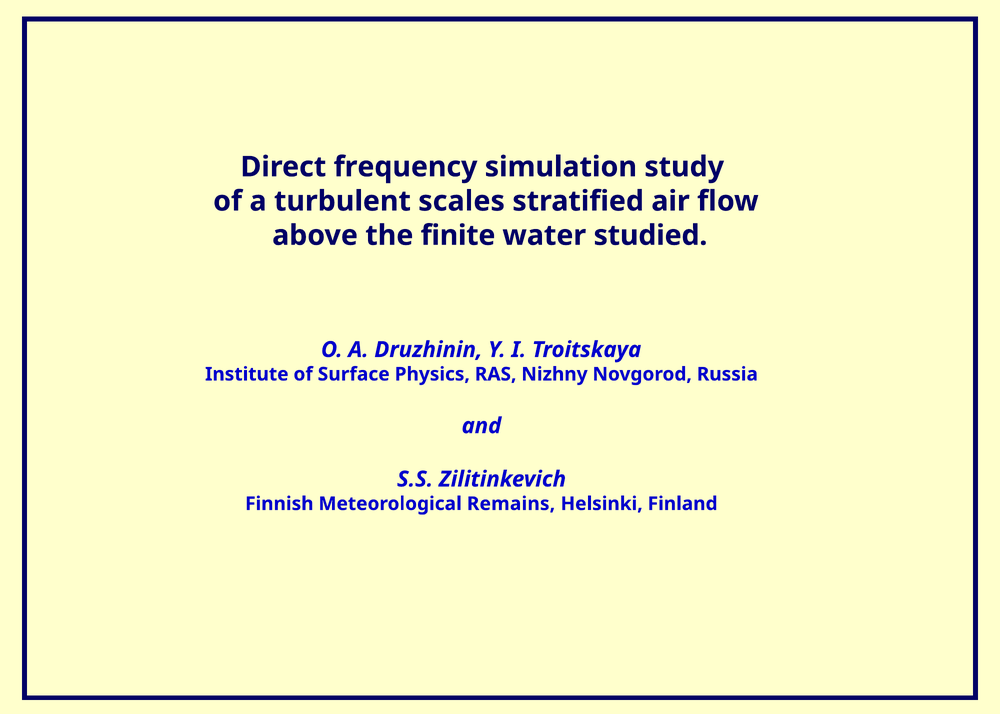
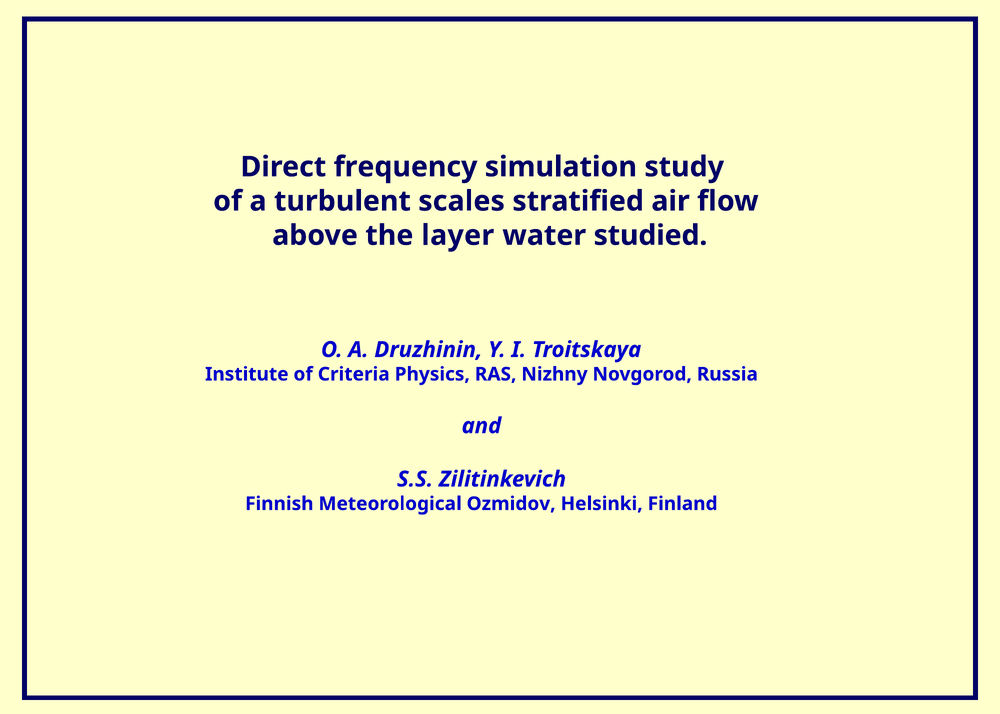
finite: finite -> layer (458, 236)
Surface: Surface -> Criteria (354, 374)
Remains: Remains -> Ozmidov (511, 504)
